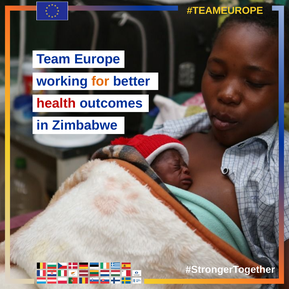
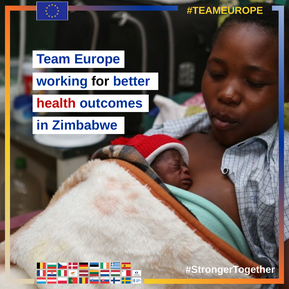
for colour: orange -> black (100, 81)
